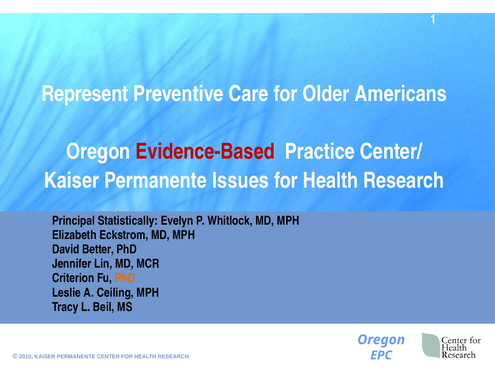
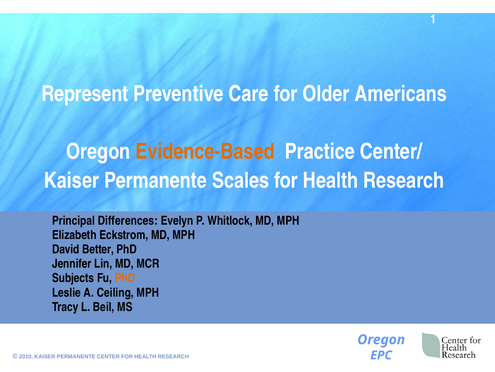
Evidence-Based colour: red -> orange (205, 151)
Issues: Issues -> Scales (241, 180)
Statistically: Statistically -> Differences (128, 220)
Criterion: Criterion -> Subjects (73, 278)
